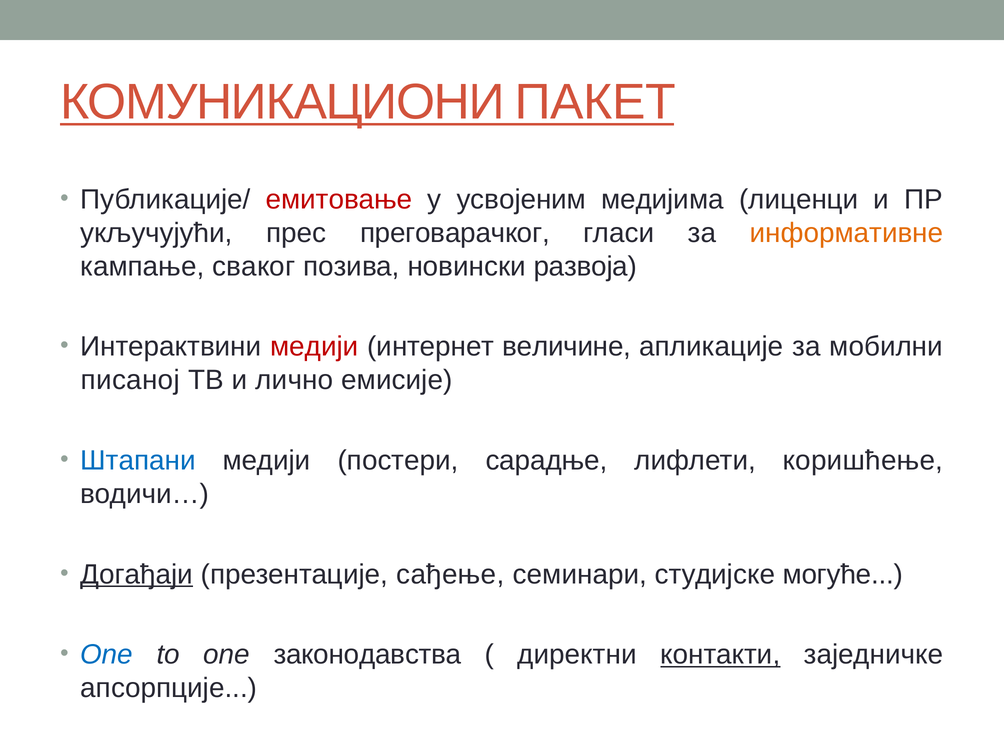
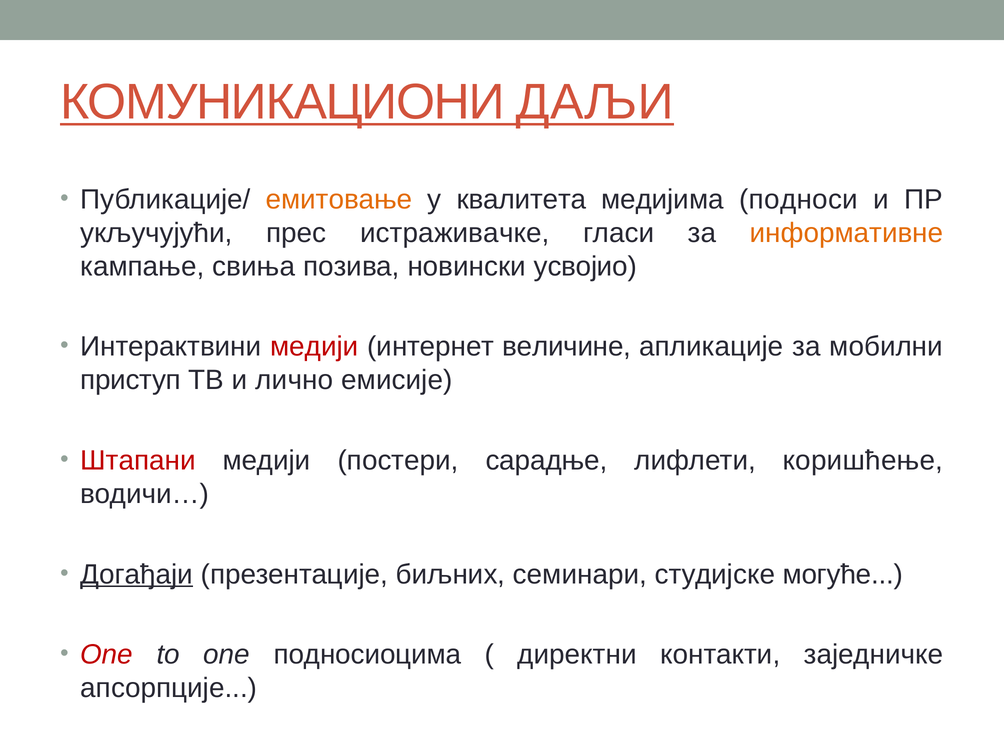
ПАКЕТ: ПАКЕТ -> ДАЉИ (595, 102)
емитовање colour: red -> orange (339, 199)
усвојеним: усвојеним -> квалитета (521, 199)
лиценци: лиценци -> подноси (799, 199)
прeгoвaрaчкoг: прeгoвaрaчкoг -> истраживачке (455, 233)
сваког: сваког -> свиња (254, 266)
развоја: развоја -> усвојио (585, 266)
писаној: писаној -> приступ (131, 380)
Штапани colour: blue -> red (138, 460)
сађење: сађење -> биљних (451, 574)
One colour: blue -> red (107, 655)
законодавства: законодавства -> подносиоцима (367, 655)
контакти underline: present -> none (720, 655)
